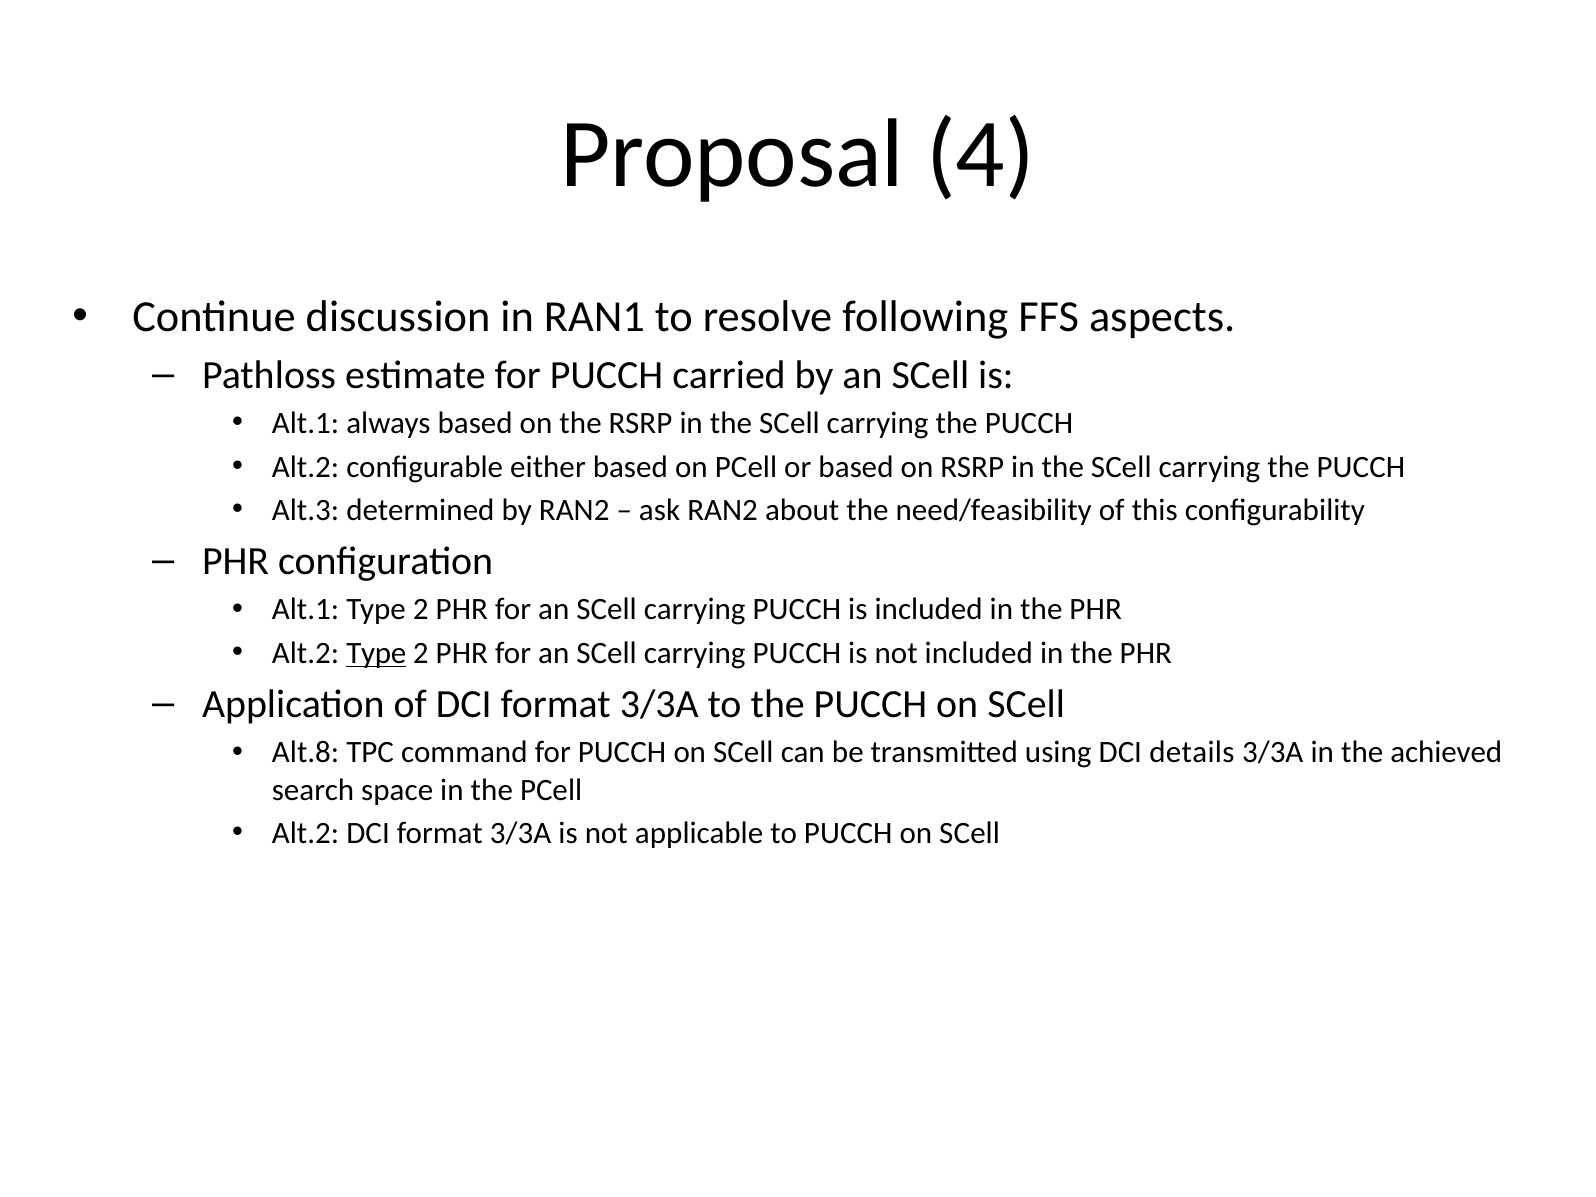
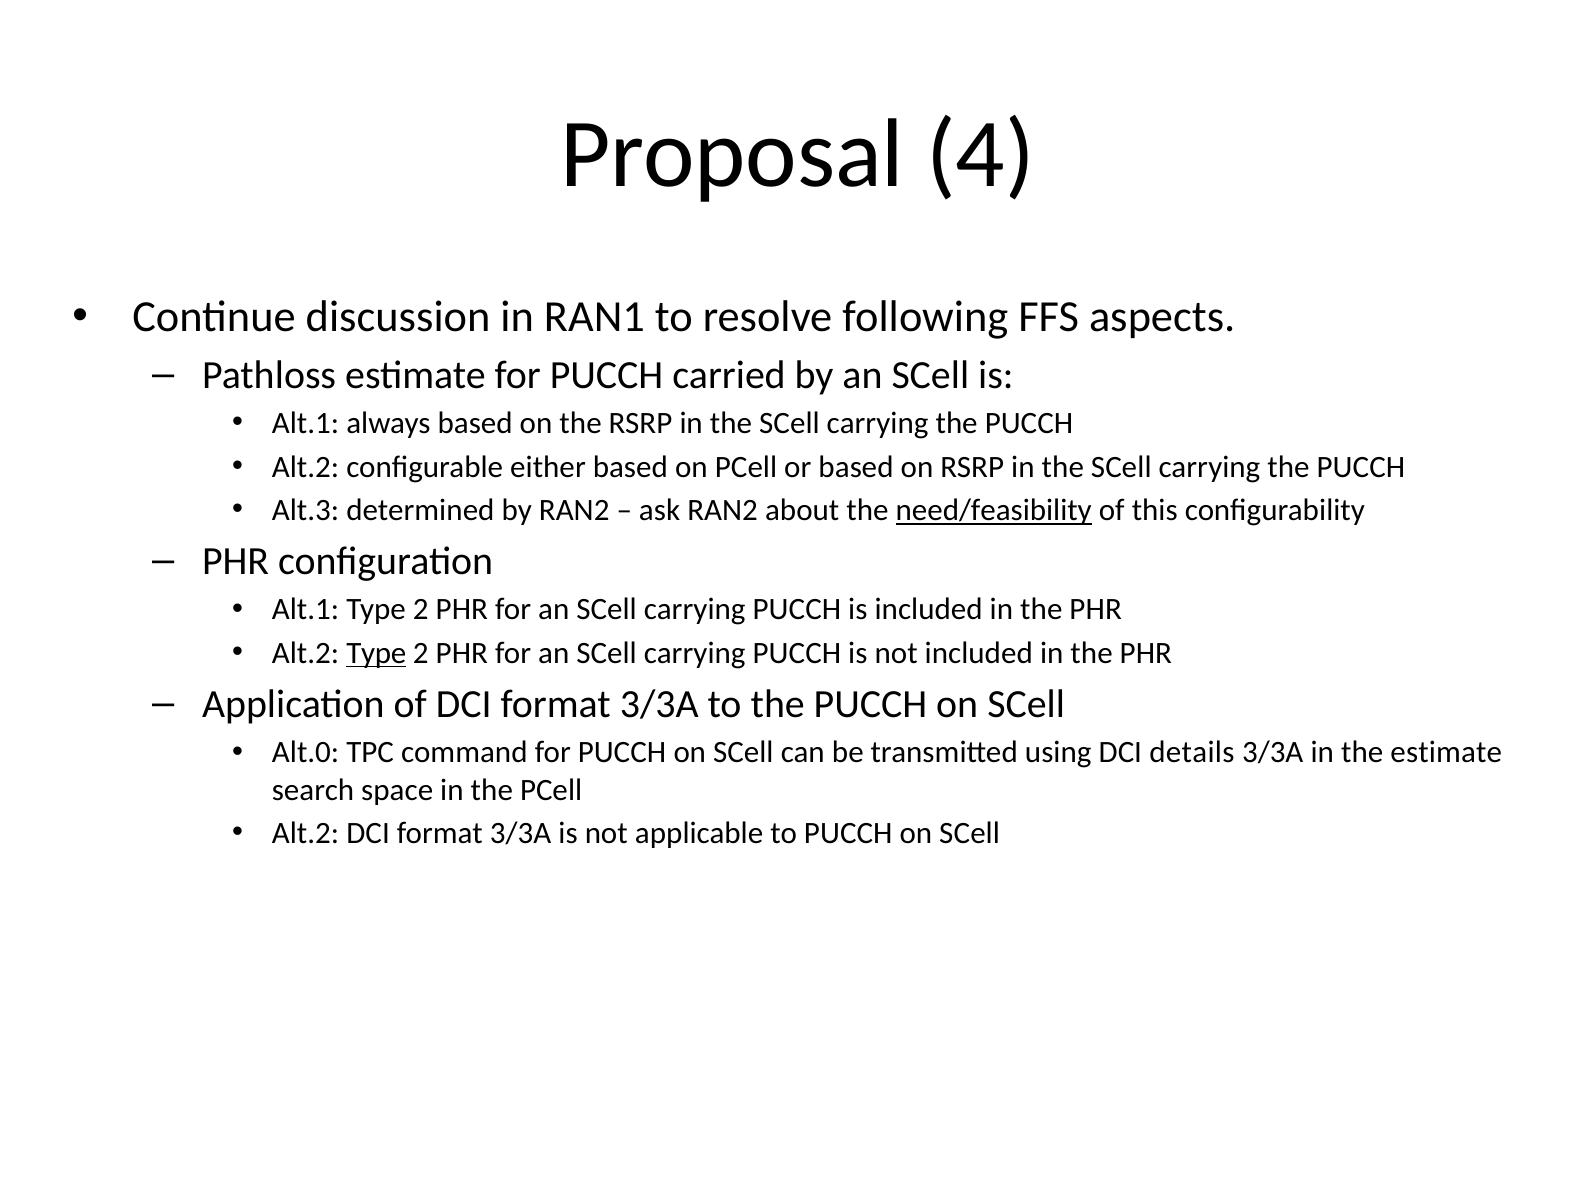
need/feasibility underline: none -> present (994, 510)
Alt.8: Alt.8 -> Alt.0 (306, 753)
the achieved: achieved -> estimate (1446, 753)
